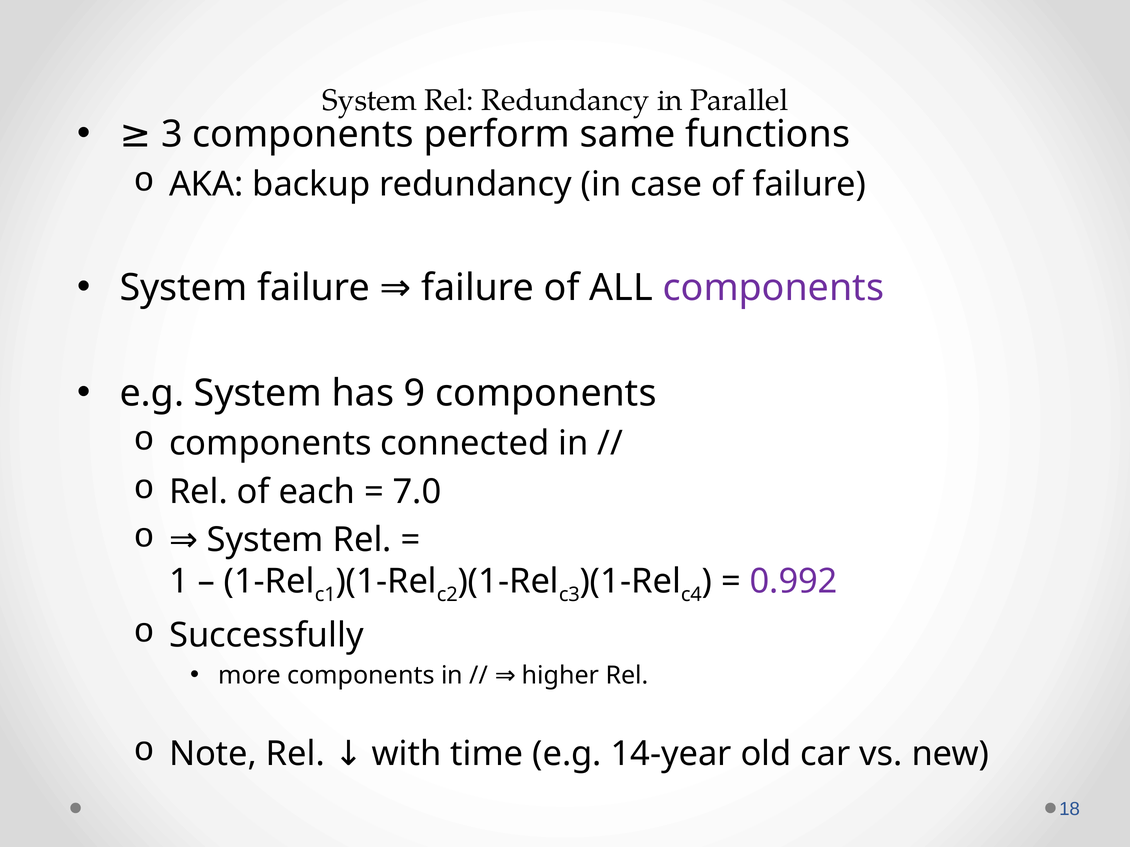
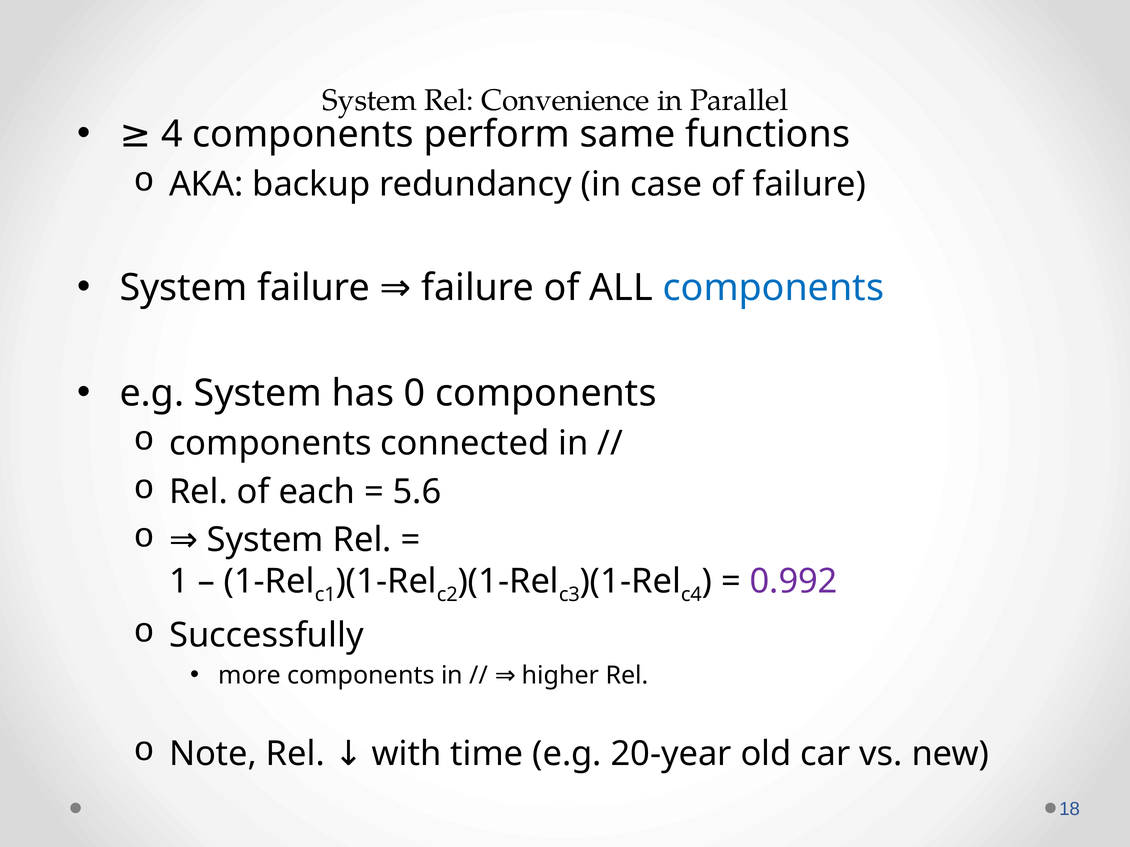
Rel Redundancy: Redundancy -> Convenience (566, 100)
3: 3 -> 4 (172, 134)
components colour: purple -> blue (773, 288)
9: 9 -> 0 (415, 394)
7.0: 7.0 -> 5.6 (417, 492)
14-year: 14-year -> 20-year (671, 754)
